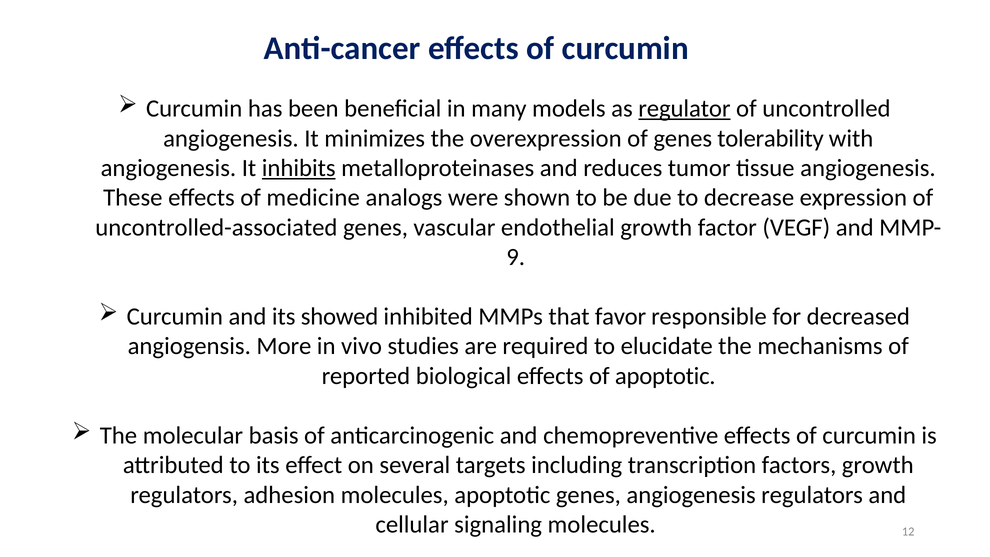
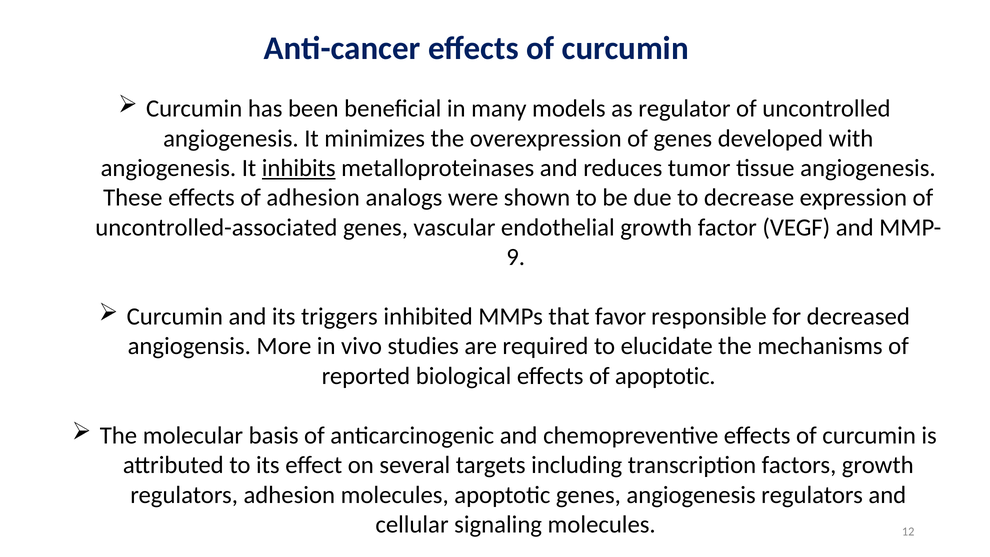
regulator underline: present -> none (684, 109)
tolerability: tolerability -> developed (770, 138)
of medicine: medicine -> adhesion (313, 198)
showed: showed -> triggers (339, 317)
